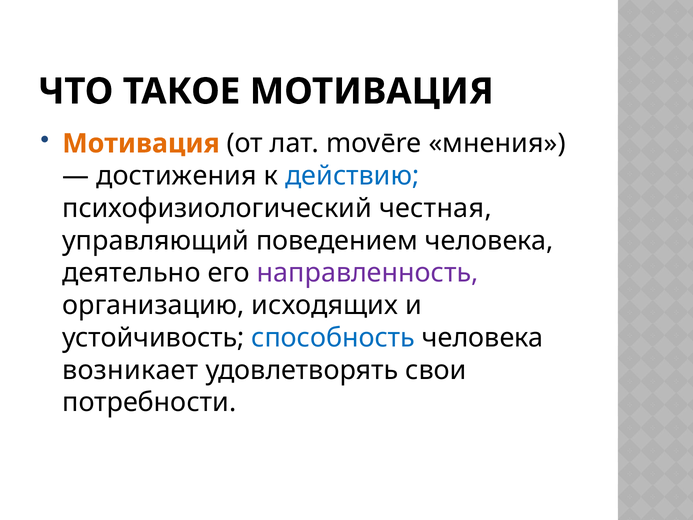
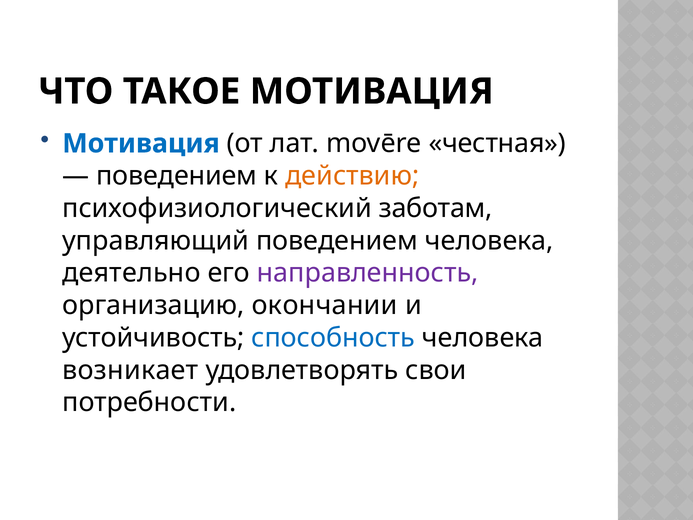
Мотивация colour: orange -> blue (141, 143)
мнения: мнения -> честная (497, 143)
достижения: достижения -> поведением (177, 176)
действию colour: blue -> orange (352, 176)
честная: честная -> заботам (436, 208)
исходящих: исходящих -> окончании (325, 305)
